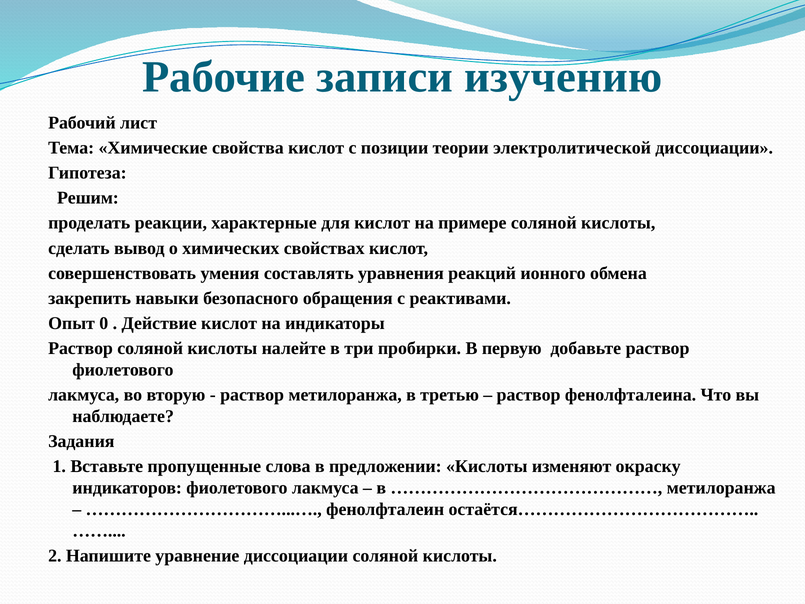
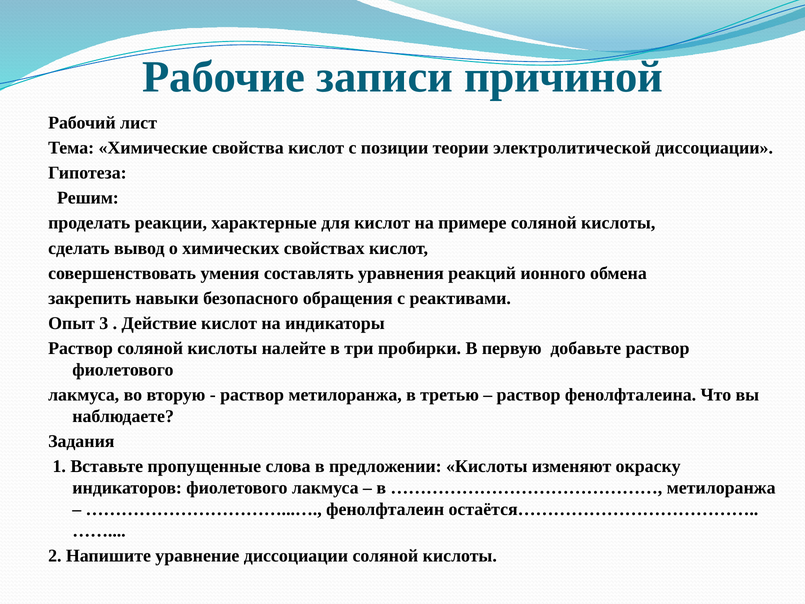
изучению: изучению -> причиной (564, 77)
0: 0 -> 3 (104, 323)
